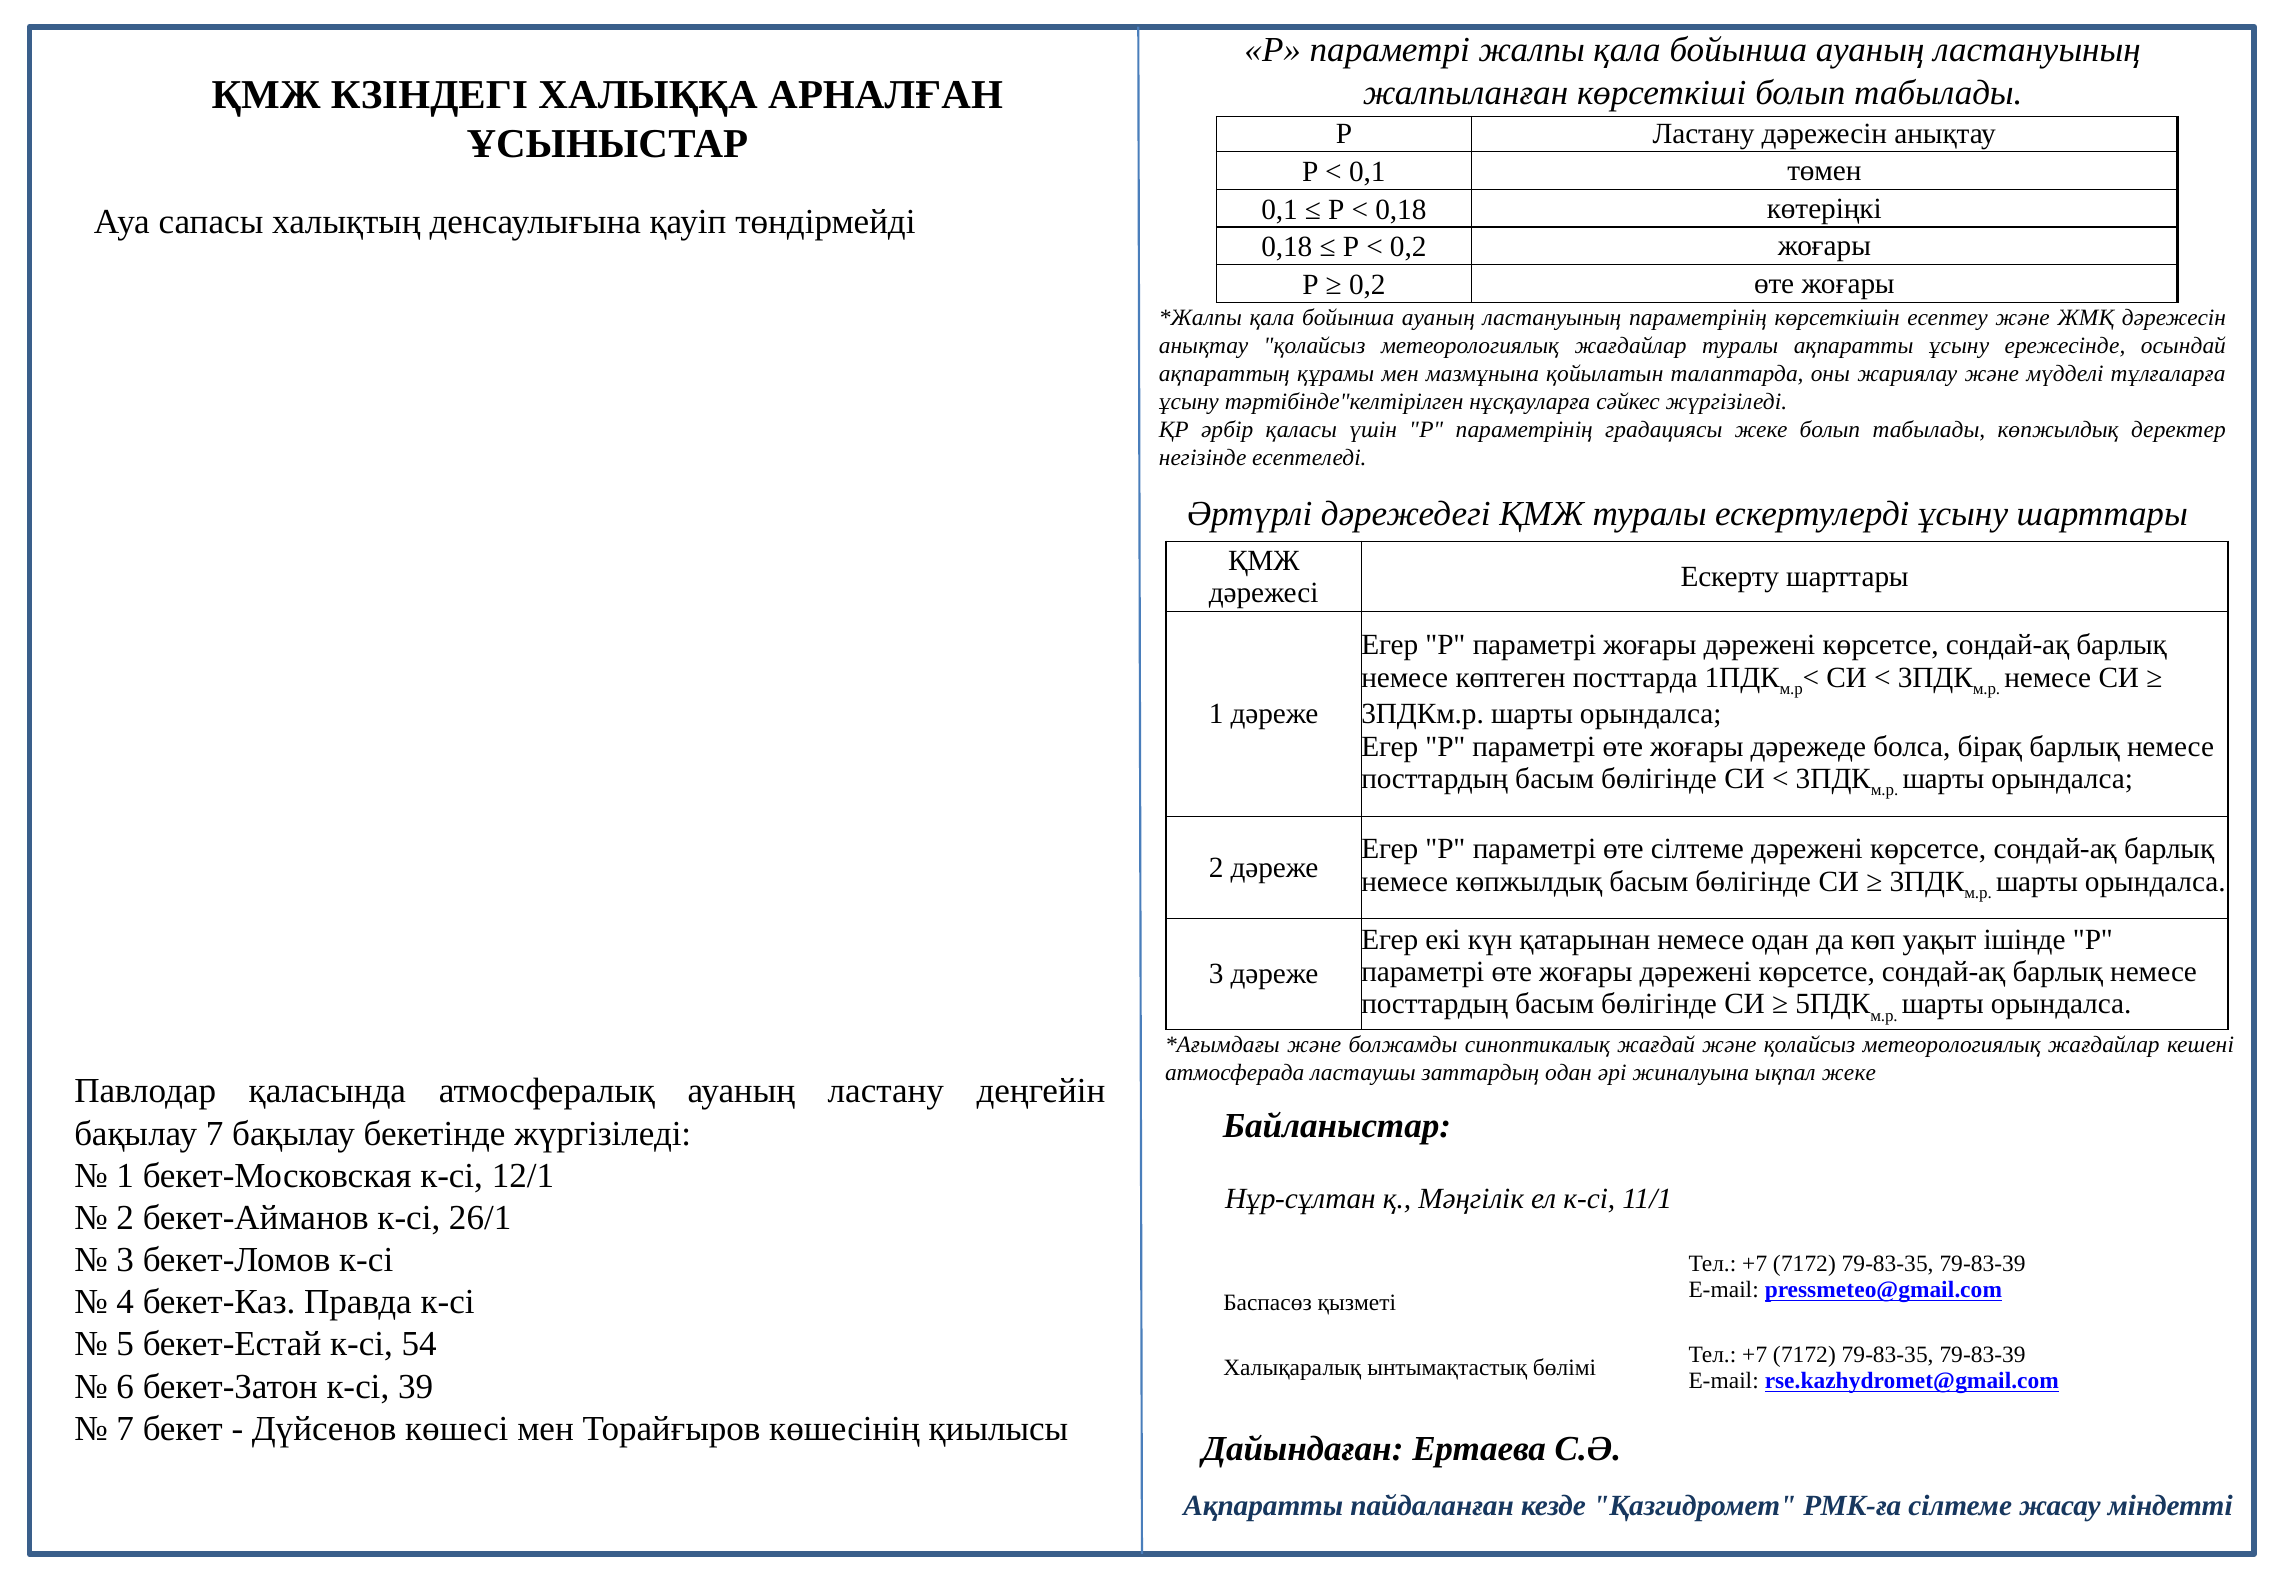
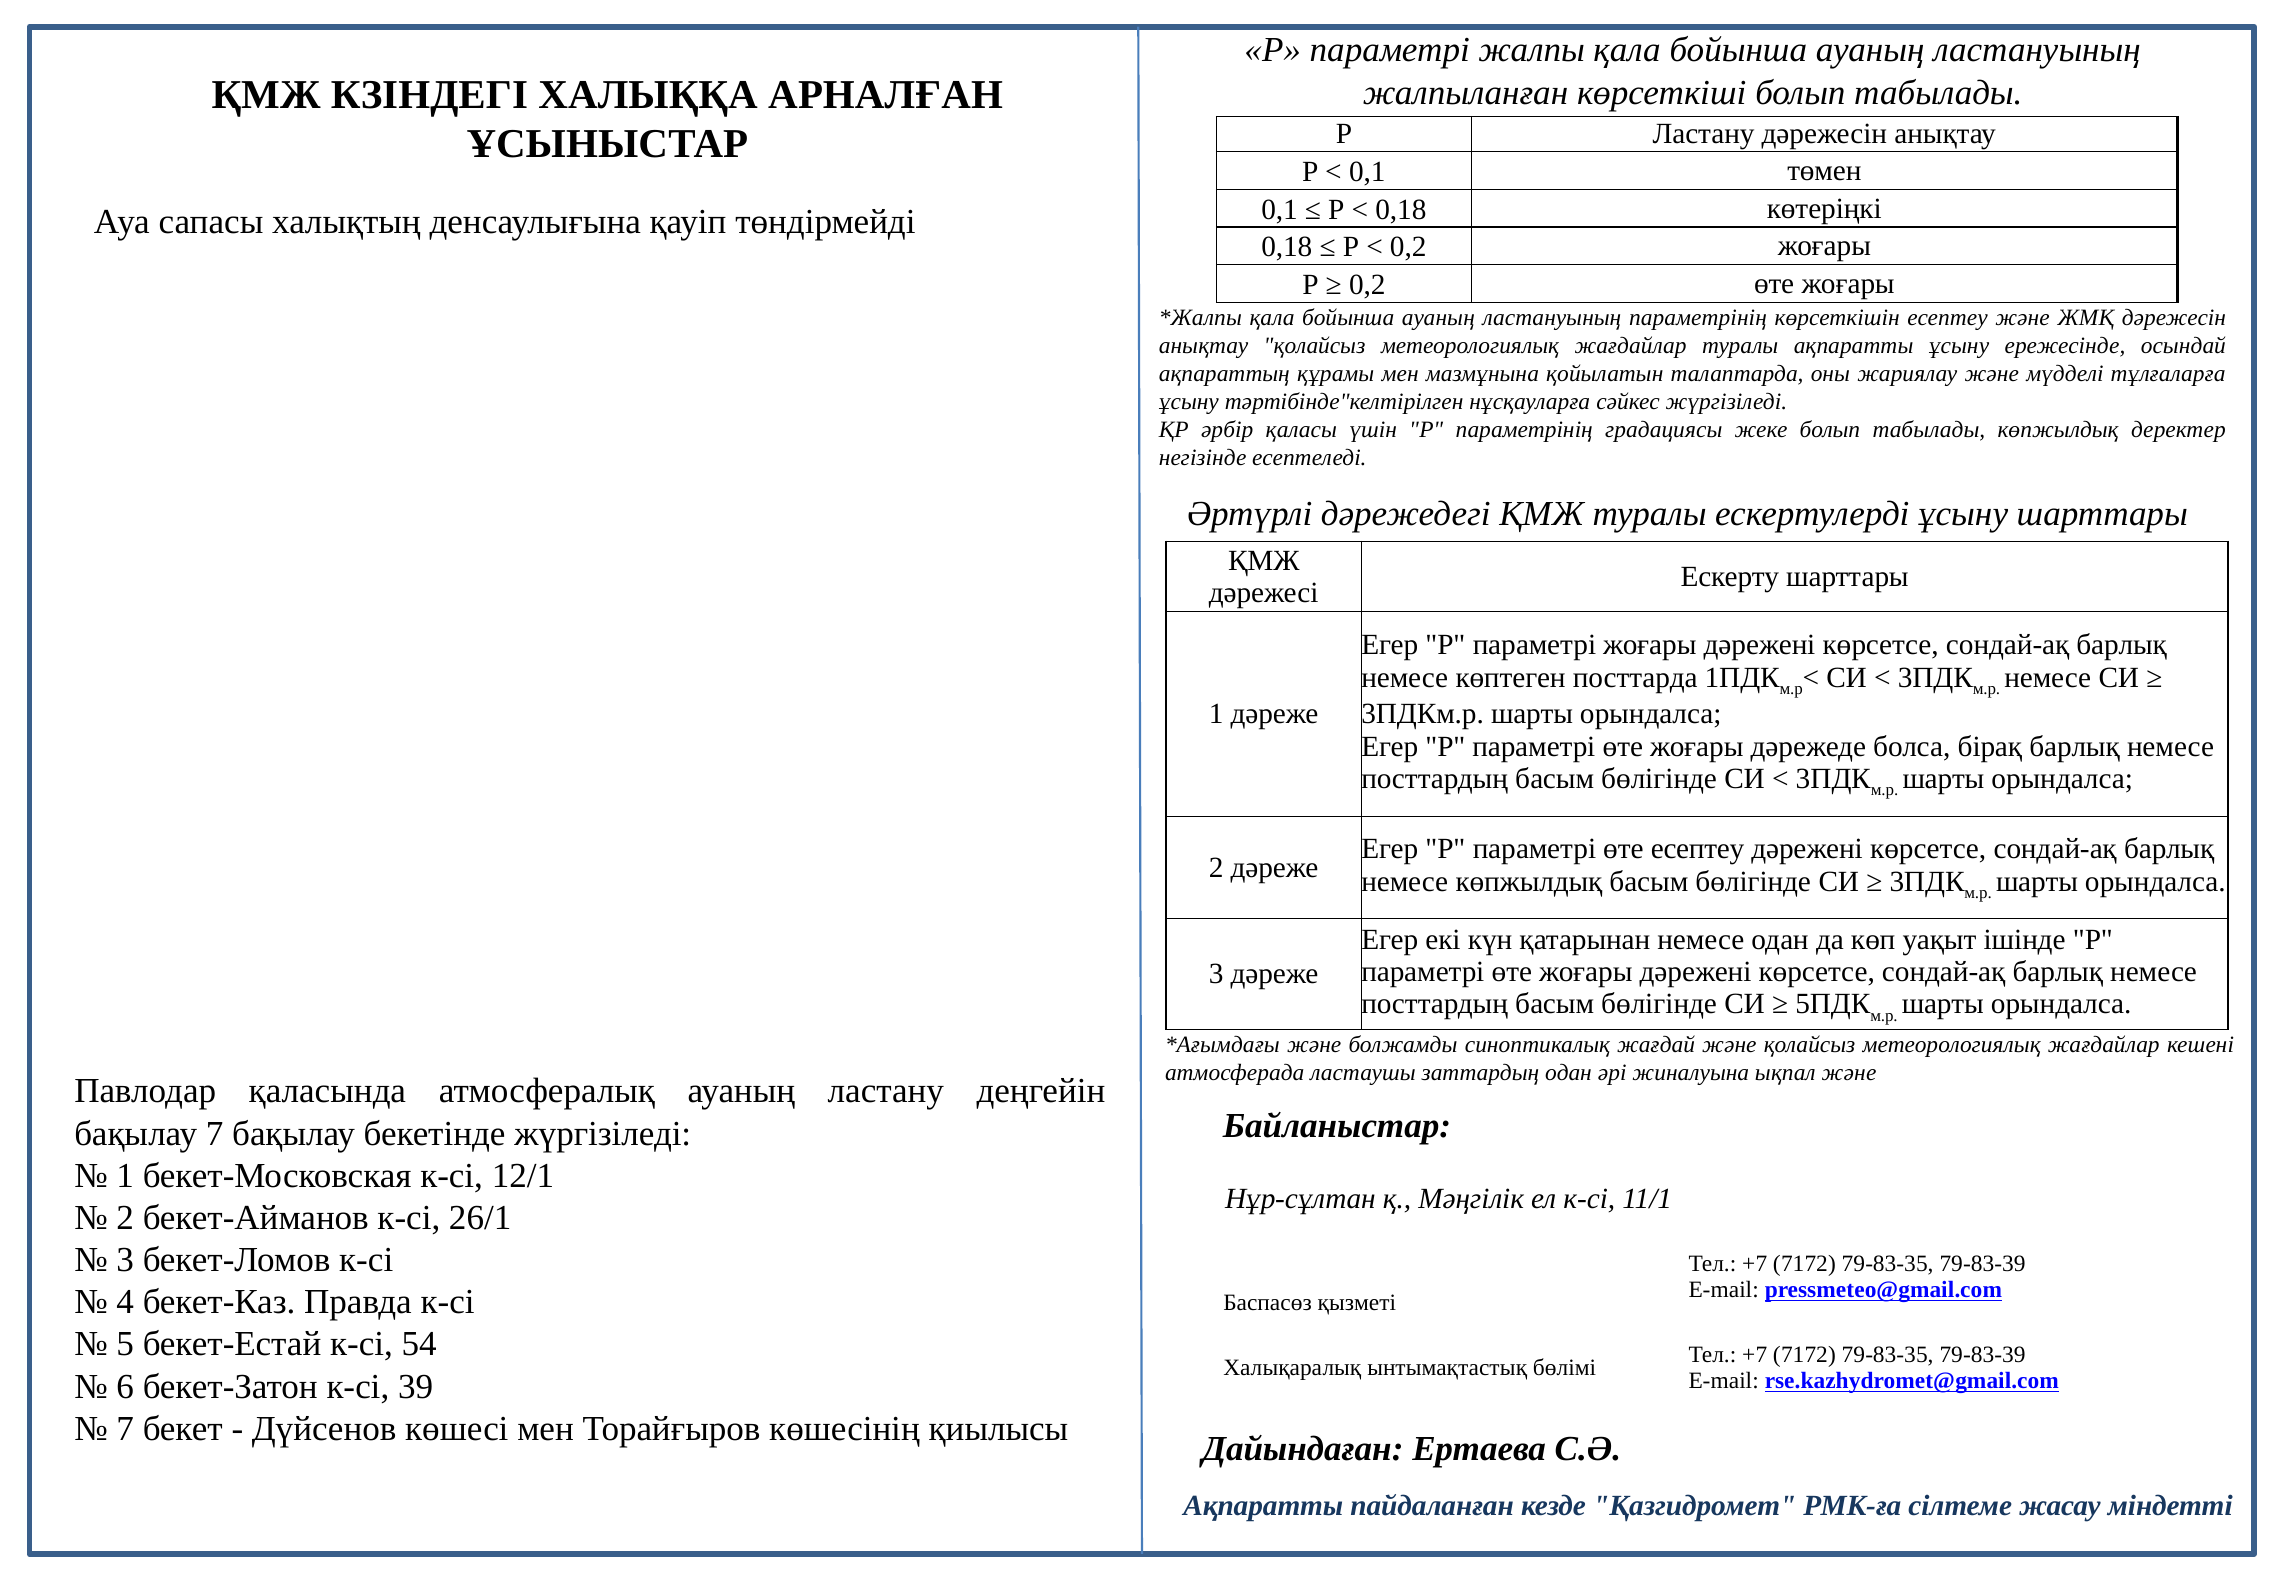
өте сілтеме: сілтеме -> есептеу (1698, 849)
ықпал жеке: жеке -> және (1849, 1073)
